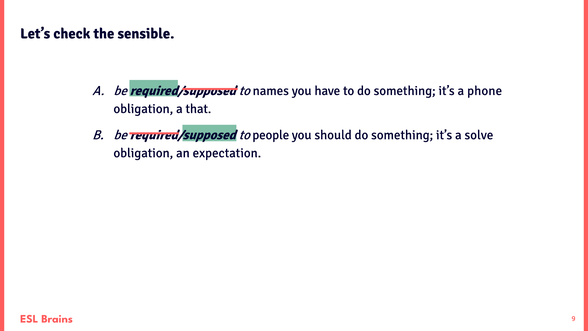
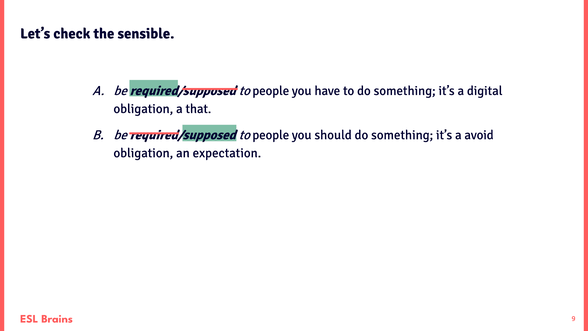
names: names -> people (271, 91)
phone: phone -> digital (485, 91)
solve: solve -> avoid (479, 135)
